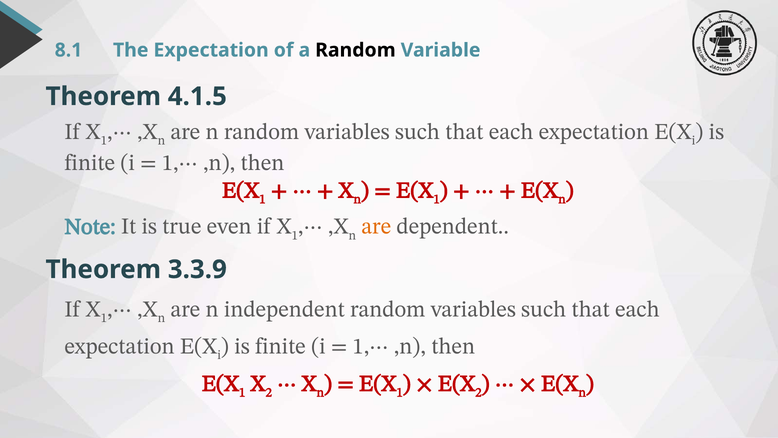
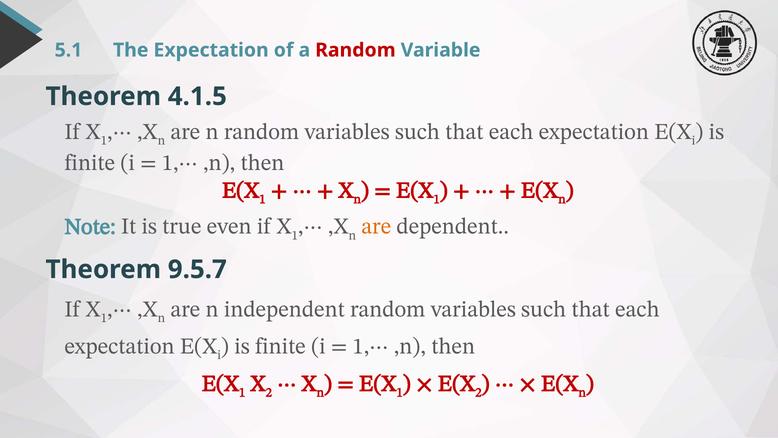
8.1: 8.1 -> 5.1 (68, 50)
Random colour: black -> red (355, 50)
3.3.9: 3.3.9 -> 9.5.7 (197, 269)
